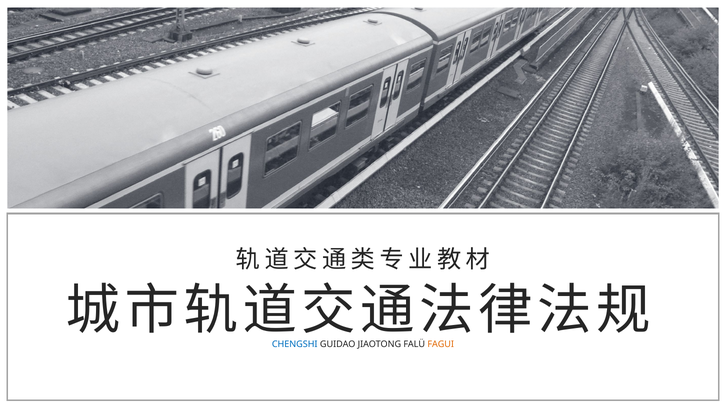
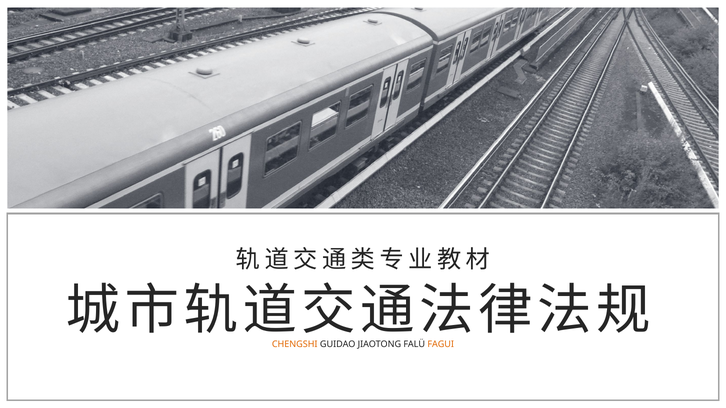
CHENGSHI colour: blue -> orange (295, 344)
